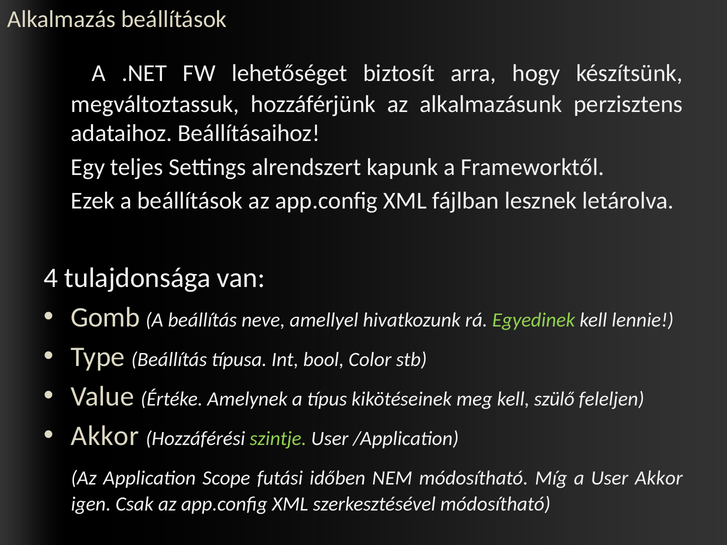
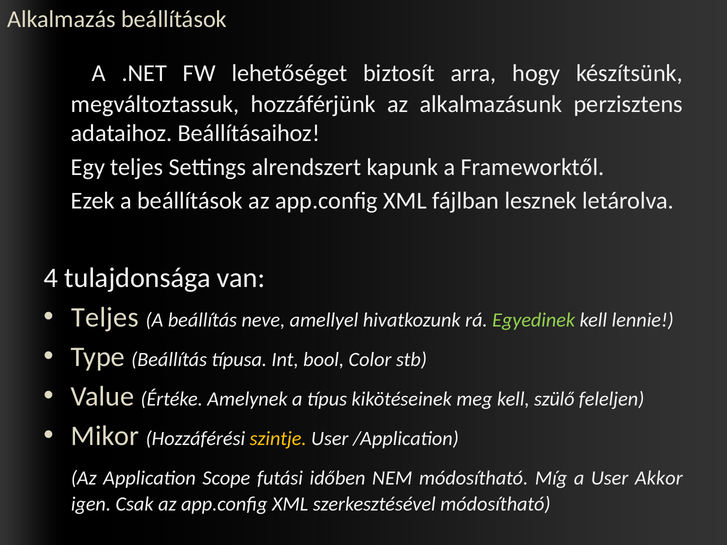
Gomb: Gomb -> Teljes (105, 317)
Akkor: Akkor -> Mikor (105, 436)
szintje colour: light green -> yellow (278, 439)
